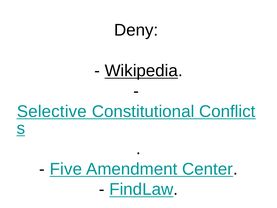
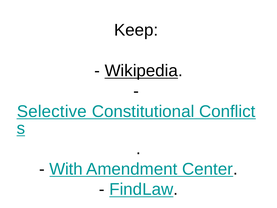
Deny: Deny -> Keep (136, 30)
Five: Five -> With (66, 169)
